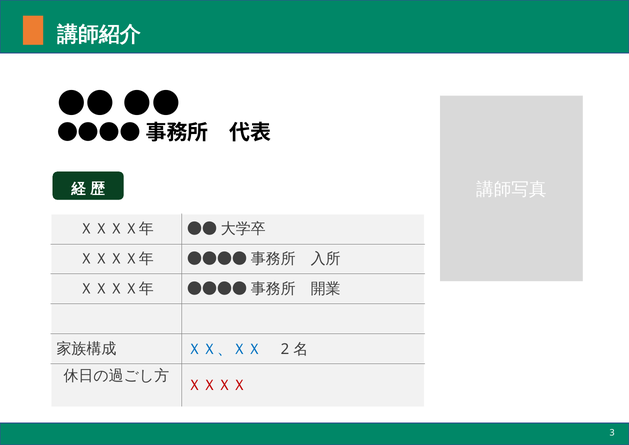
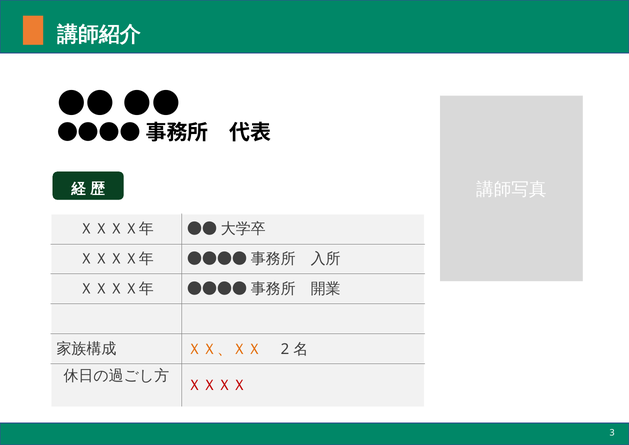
ＸＸ、ＸＸ colour: blue -> orange (225, 349)
